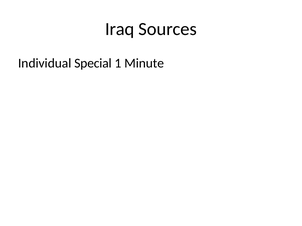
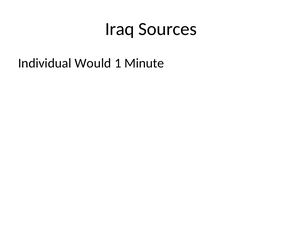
Special: Special -> Would (93, 63)
